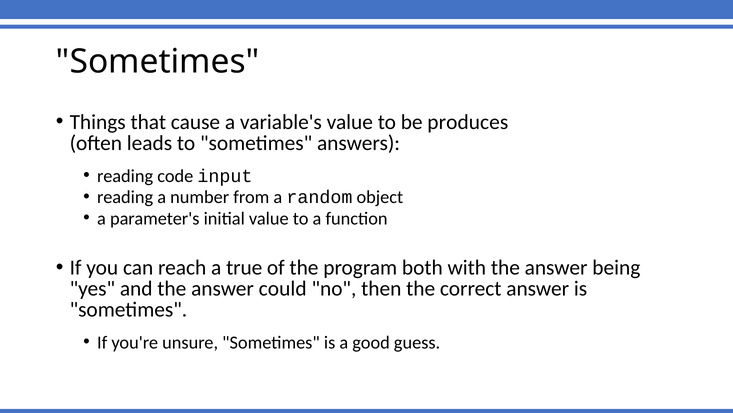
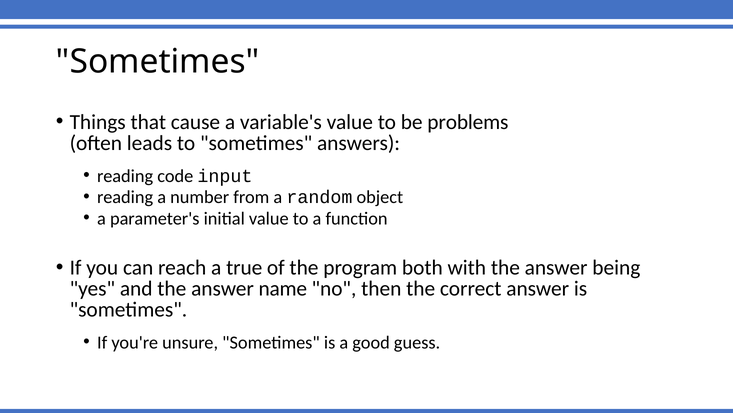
produces: produces -> problems (468, 122)
could: could -> name (283, 288)
